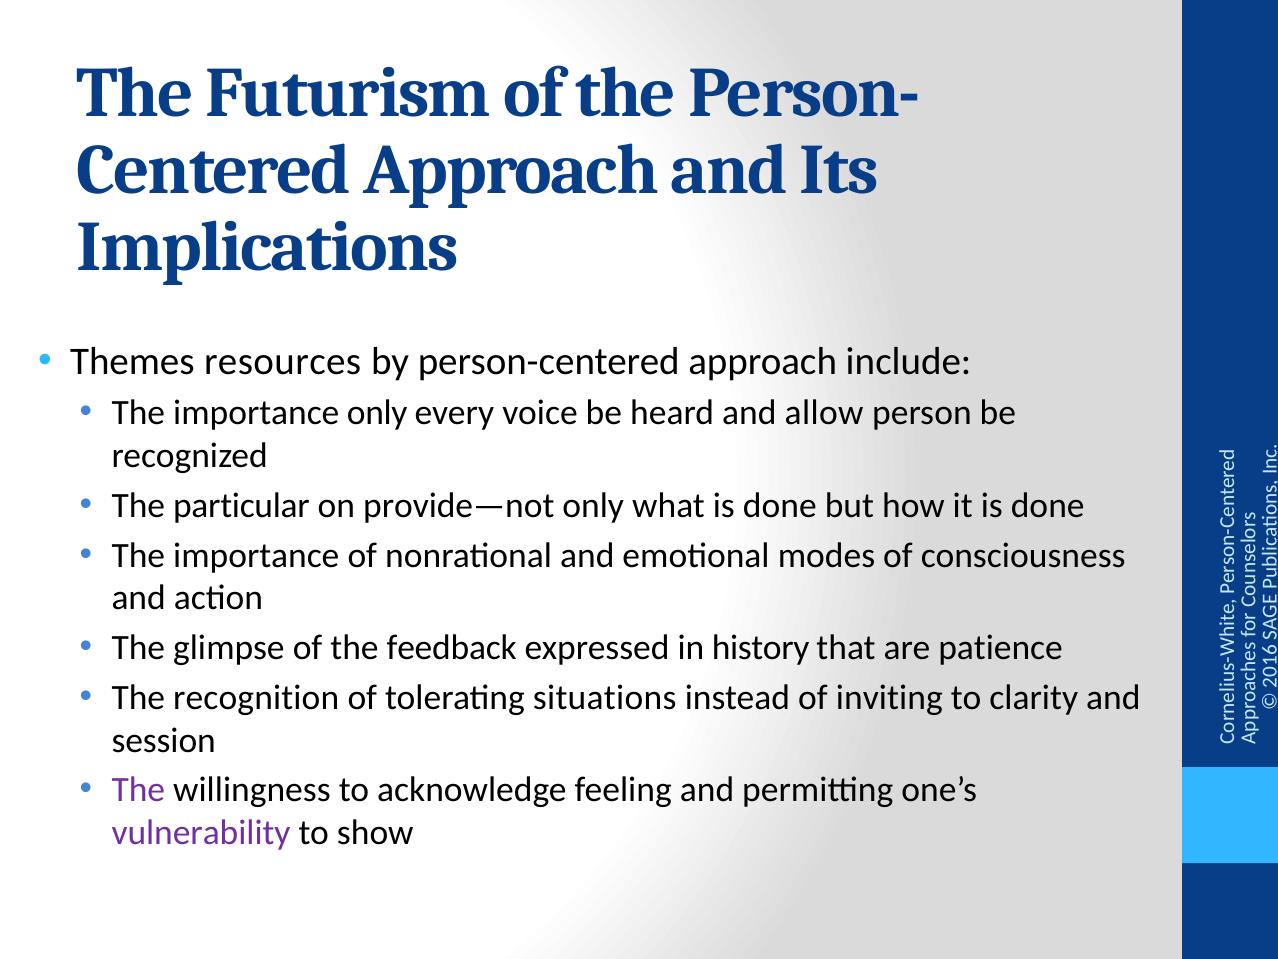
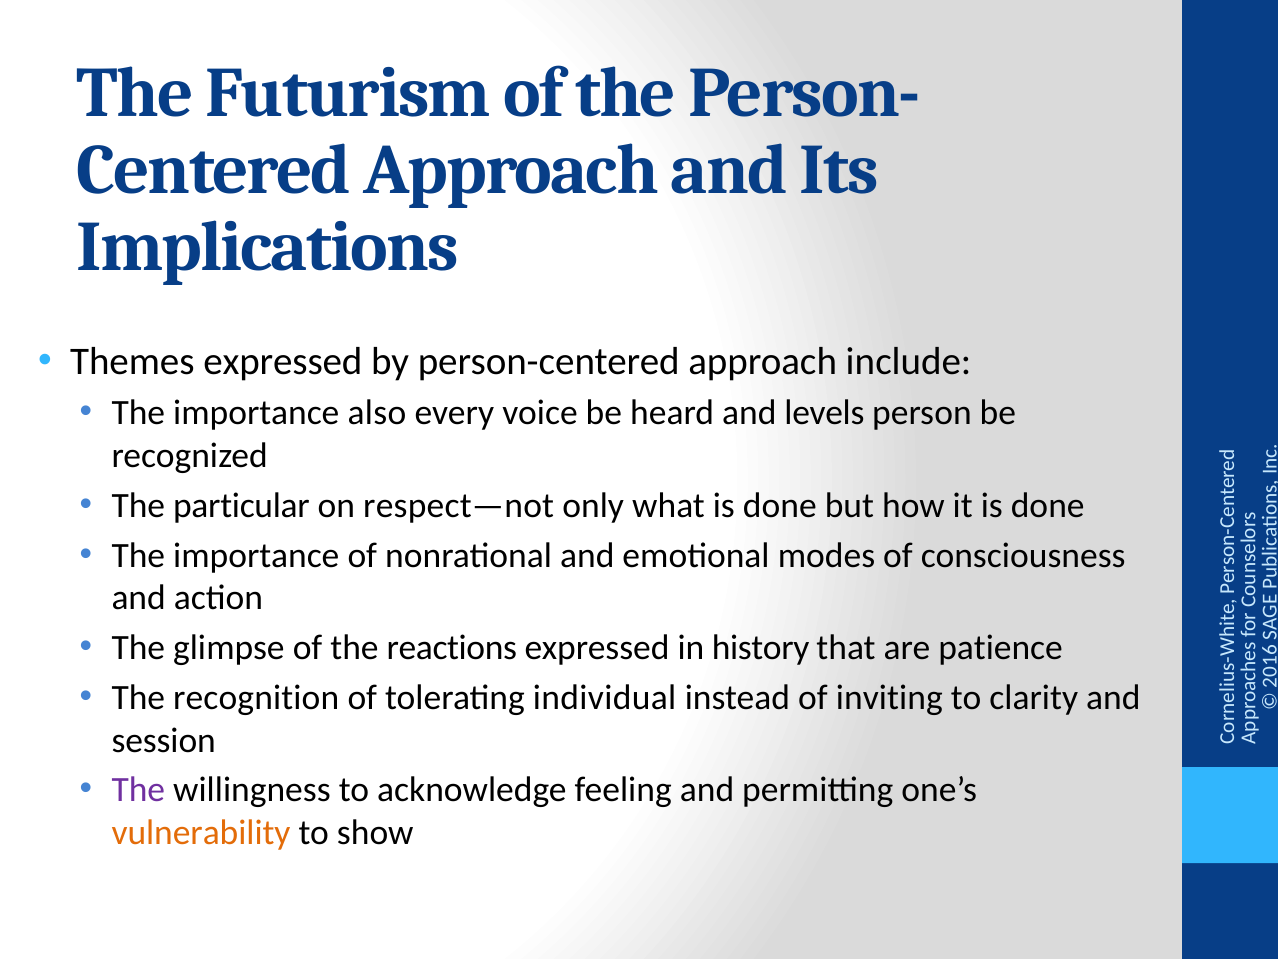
Themes resources: resources -> expressed (283, 361)
importance only: only -> also (377, 413)
allow: allow -> levels (824, 413)
provide—not: provide—not -> respect—not (459, 505)
feedback: feedback -> reactions (452, 648)
situations: situations -> individual (605, 697)
vulnerability colour: purple -> orange (201, 832)
